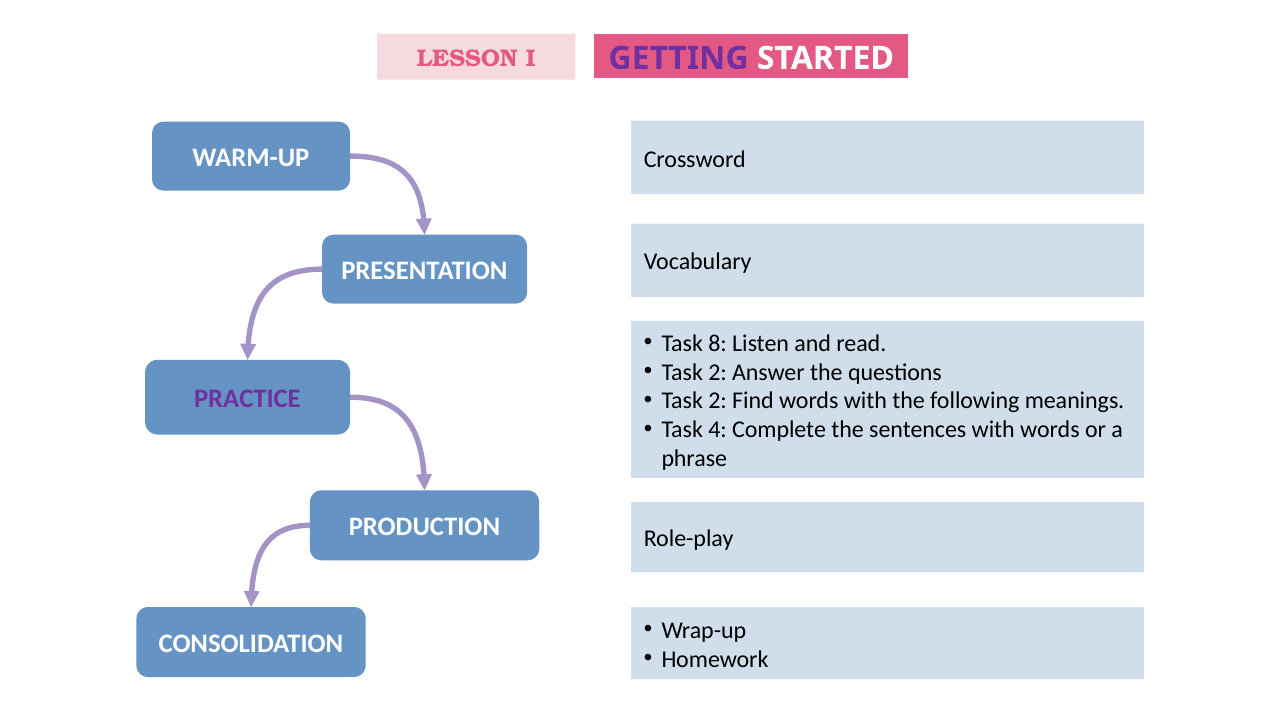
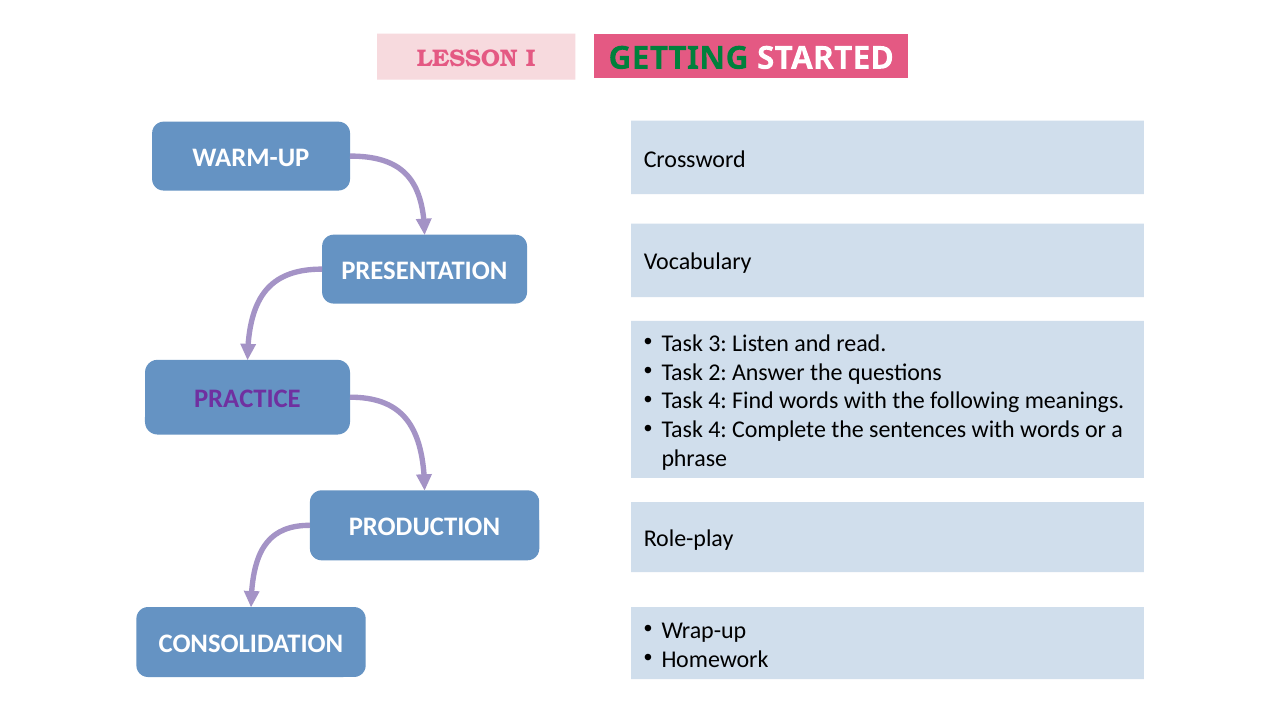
GETTING colour: purple -> green (678, 58)
8: 8 -> 3 (718, 343)
2: 2 -> 4 (718, 401)
